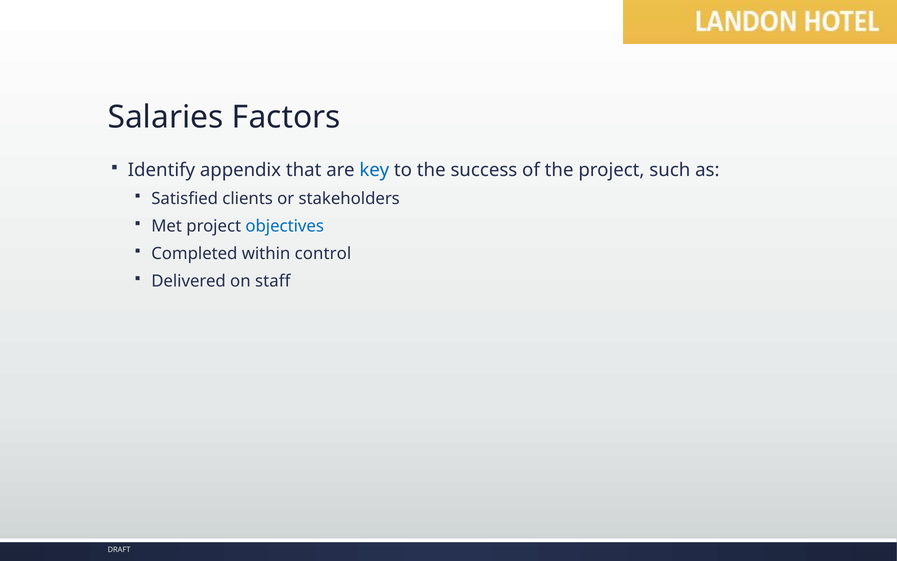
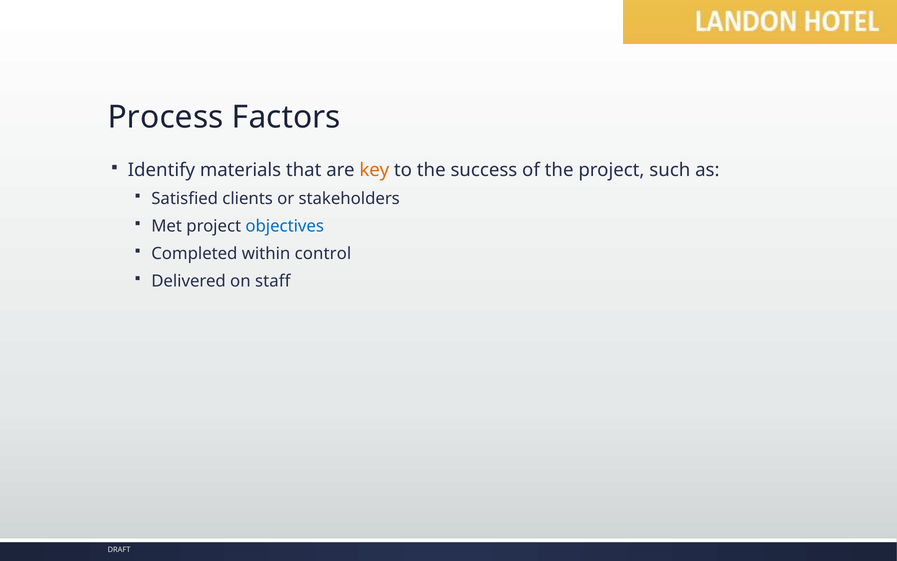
Salaries: Salaries -> Process (166, 117)
appendix: appendix -> materials (241, 170)
key colour: blue -> orange (374, 170)
